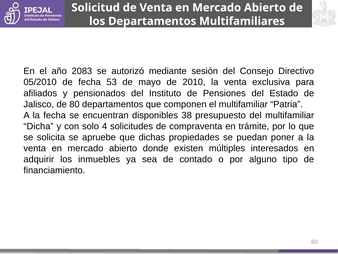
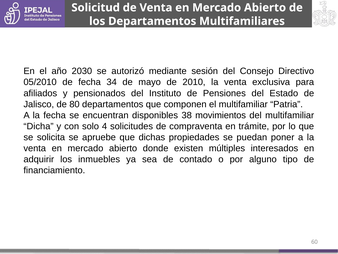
2083: 2083 -> 2030 (82, 71)
53: 53 -> 34 (112, 82)
presupuesto: presupuesto -> movimientos (221, 115)
